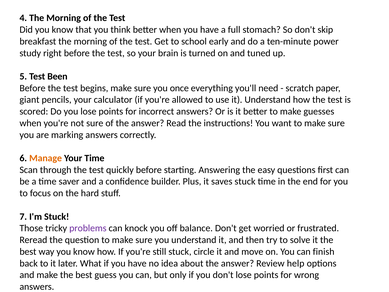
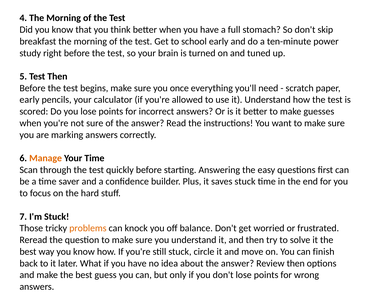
Test Been: Been -> Then (57, 76)
giant: giant -> early (29, 100)
problems colour: purple -> orange (88, 228)
Review help: help -> then (296, 263)
